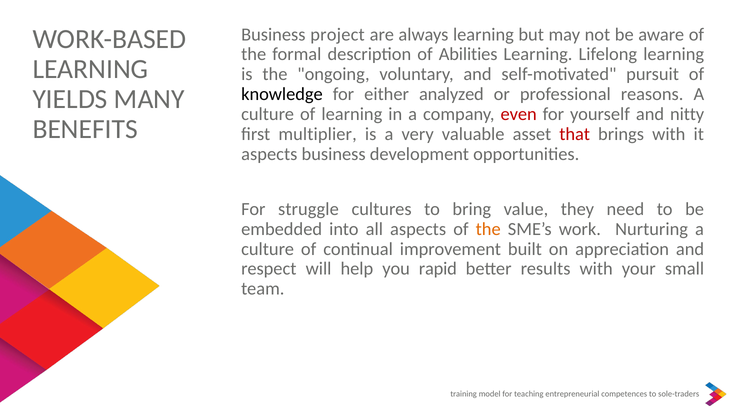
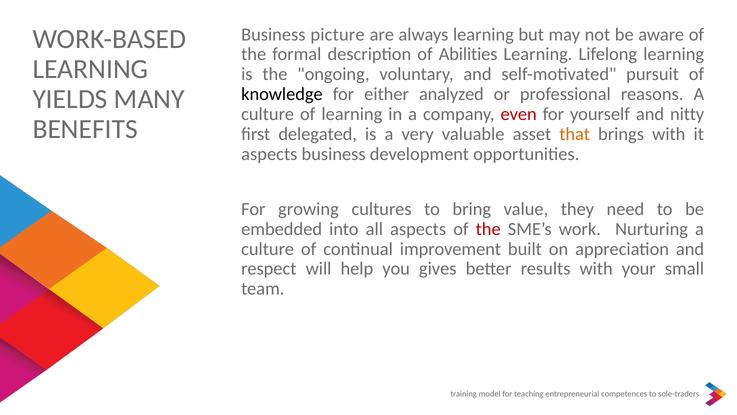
project: project -> picture (338, 34)
multiplier: multiplier -> delegated (318, 134)
that colour: red -> orange (575, 134)
struggle: struggle -> growing (308, 209)
the colour: orange -> red (488, 229)
rapid: rapid -> gives (438, 269)
